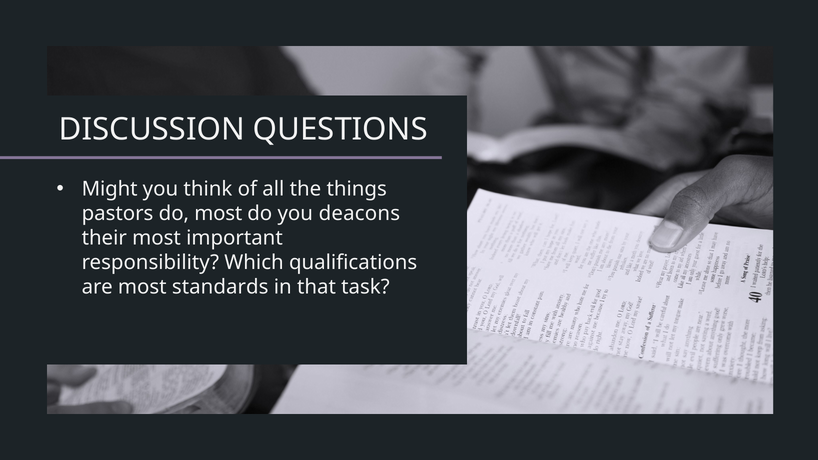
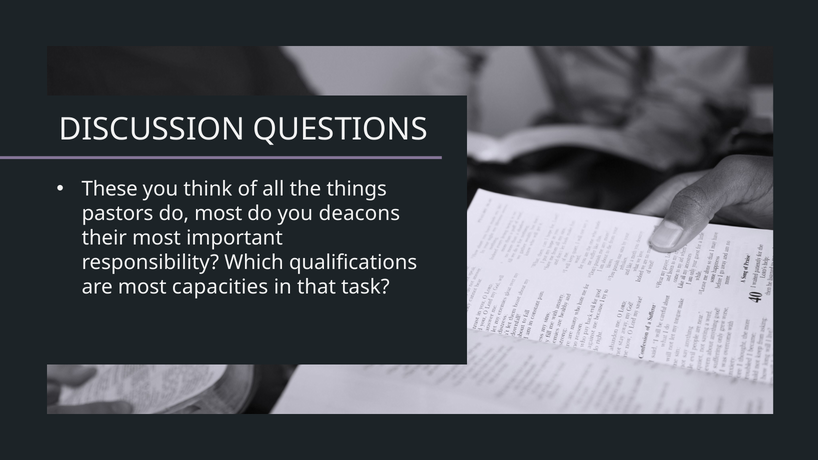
Might: Might -> These (110, 189)
standards: standards -> capacities (220, 287)
